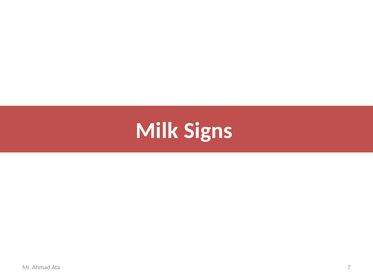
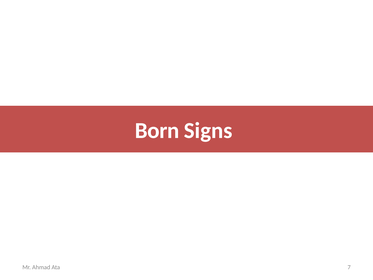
Milk: Milk -> Born (157, 131)
